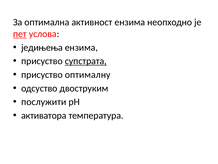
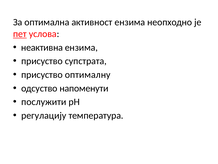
једињења: једињења -> неактивна (42, 47)
супстрата underline: present -> none (86, 61)
двоструким: двоструким -> напоменути (84, 88)
активатора: активатора -> регулацију (44, 115)
